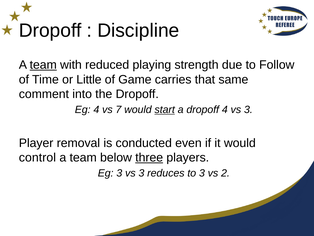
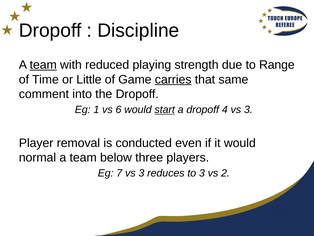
Follow: Follow -> Range (277, 65)
carries underline: none -> present (173, 79)
Eg 4: 4 -> 1 (96, 109)
7: 7 -> 6 (118, 109)
control: control -> normal (37, 157)
three underline: present -> none (149, 157)
Eg 3: 3 -> 7 (119, 173)
